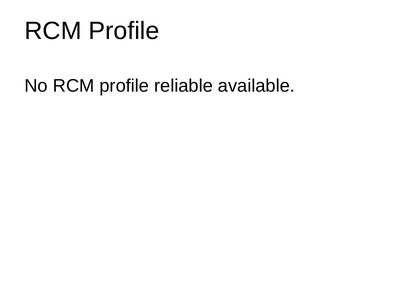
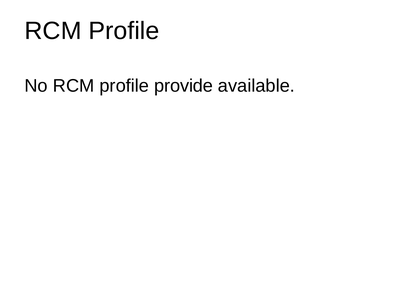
reliable: reliable -> provide (184, 86)
